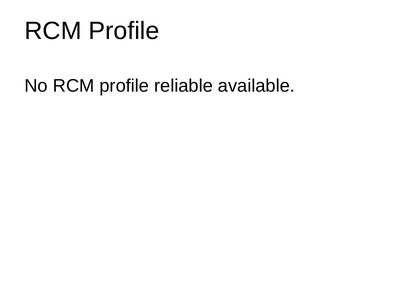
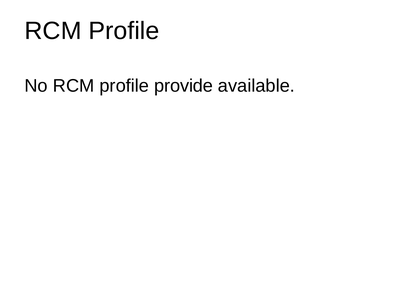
reliable: reliable -> provide (184, 86)
